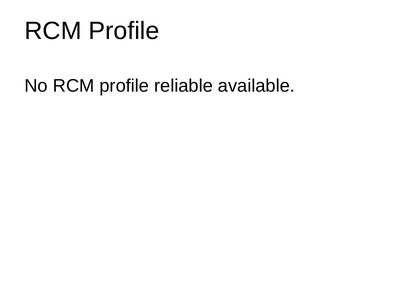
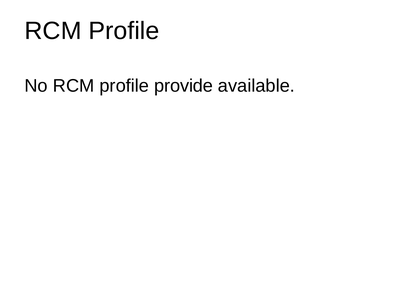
reliable: reliable -> provide (184, 86)
